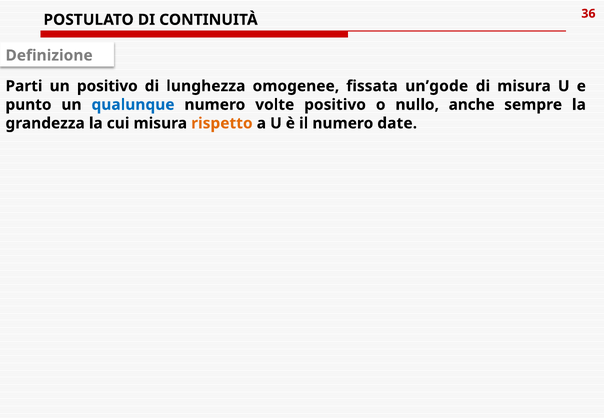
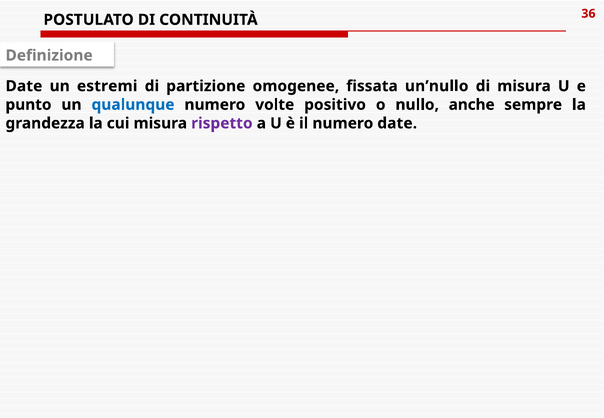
Parti: Parti -> Date (24, 86)
un positivo: positivo -> estremi (107, 86)
lunghezza: lunghezza -> partizione (206, 86)
un’gode: un’gode -> un’nullo (437, 86)
rispetto colour: orange -> purple (222, 123)
